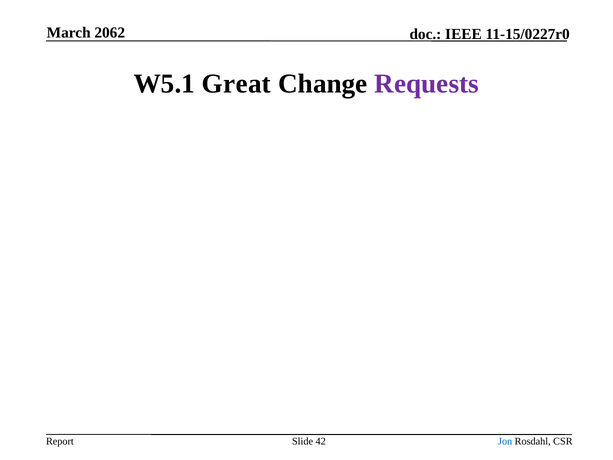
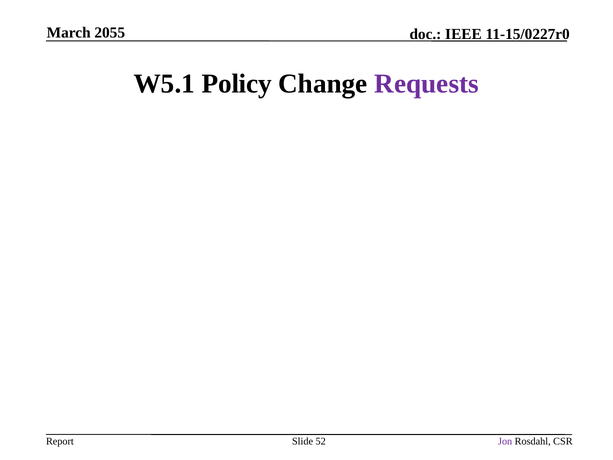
2062: 2062 -> 2055 (110, 32)
Great: Great -> Policy (237, 84)
42: 42 -> 52 (321, 441)
Jon colour: blue -> purple (505, 441)
